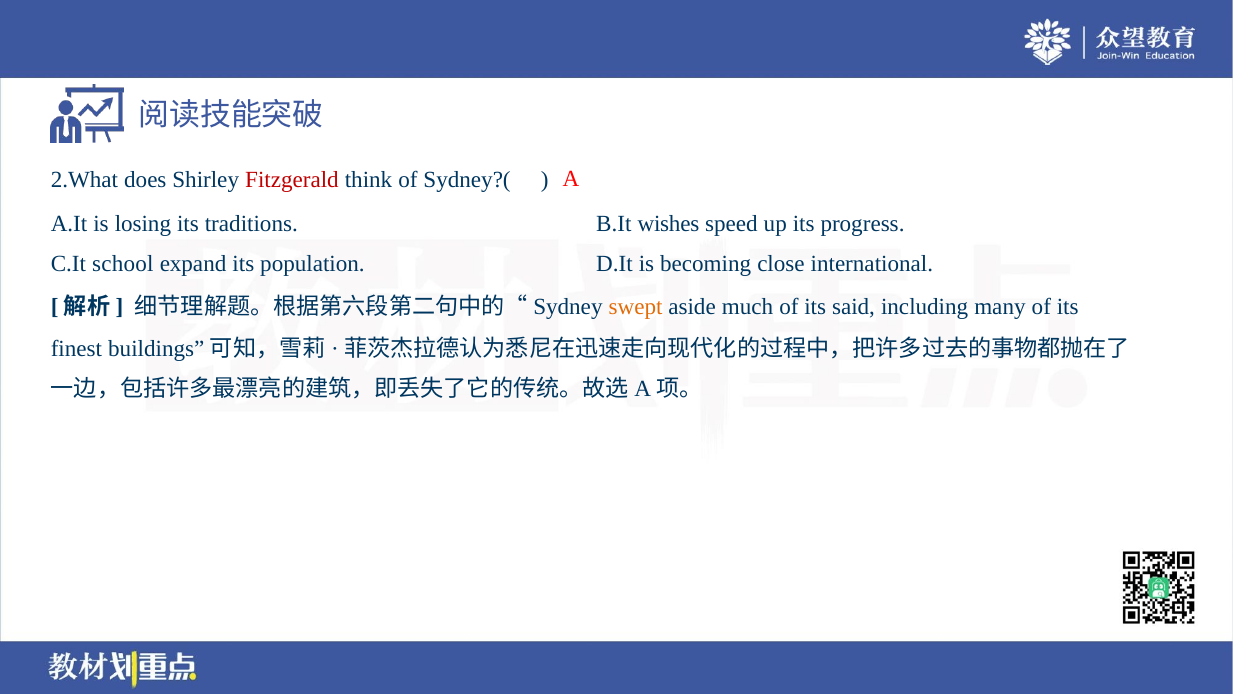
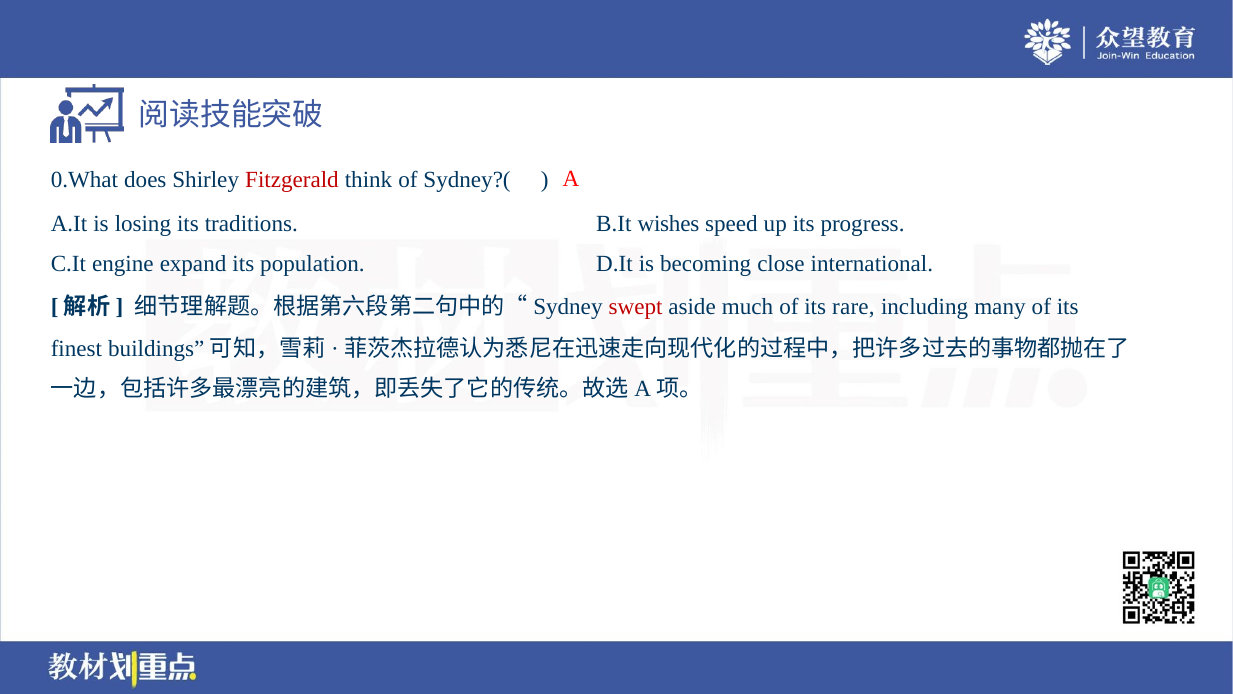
2.What: 2.What -> 0.What (84, 180)
school: school -> engine (123, 263)
swept colour: orange -> red (636, 306)
said: said -> rare (853, 306)
